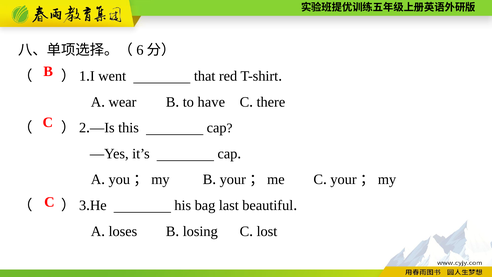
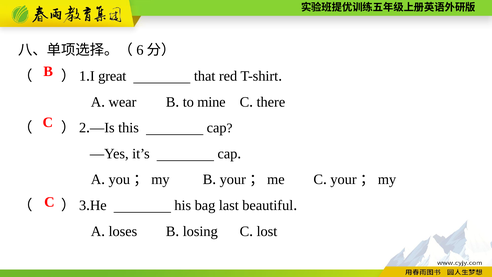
went: went -> great (112, 76)
have: have -> mine (211, 102)
